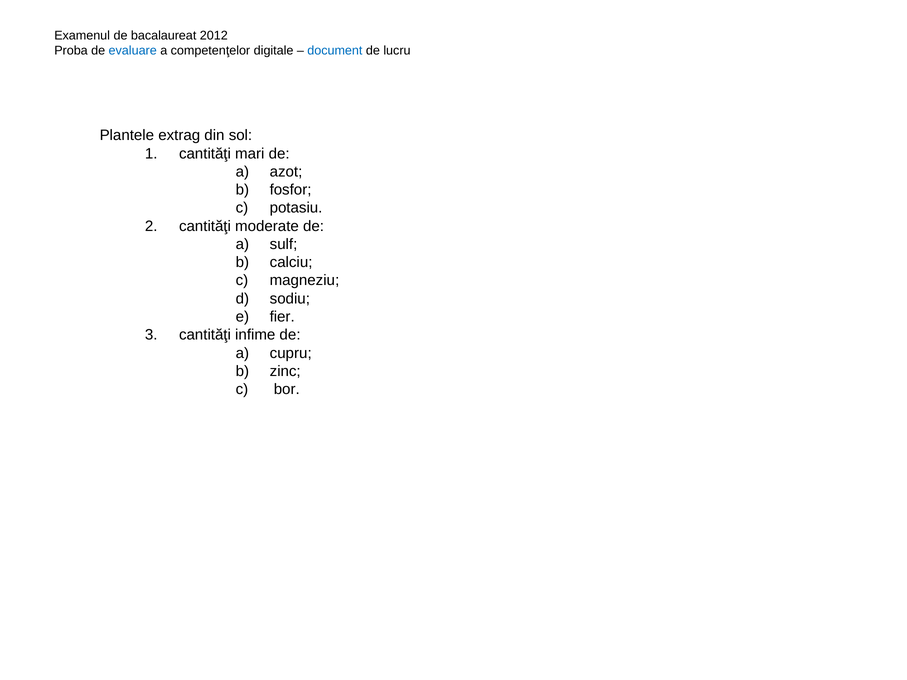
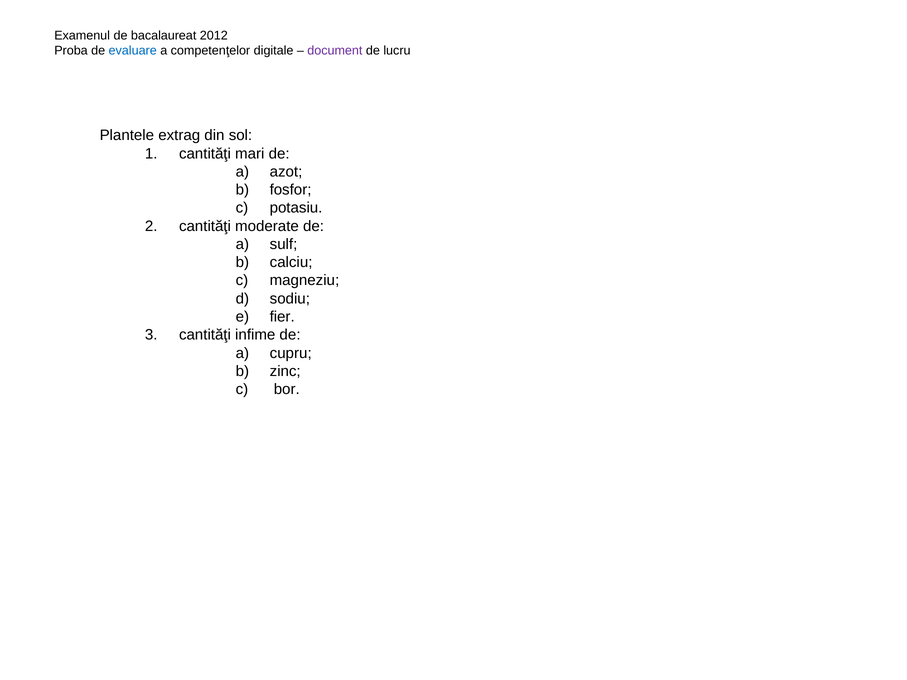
document colour: blue -> purple (335, 51)
